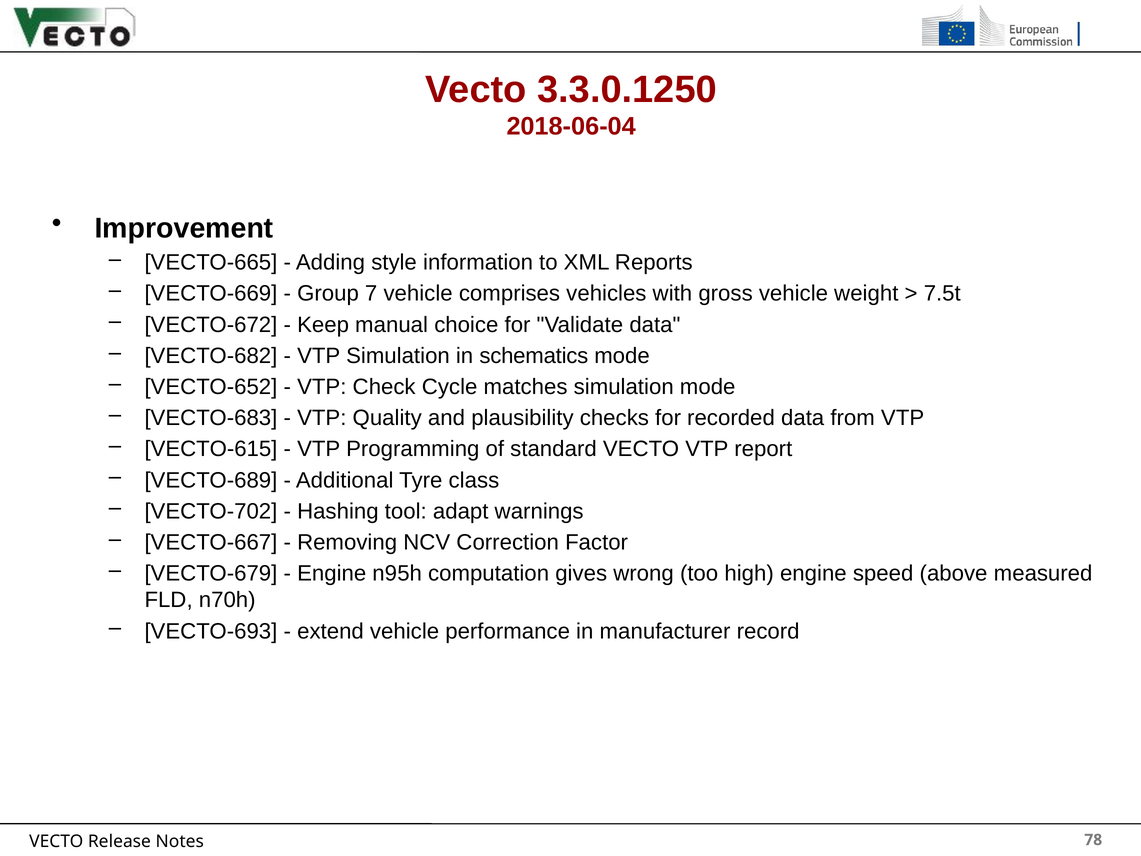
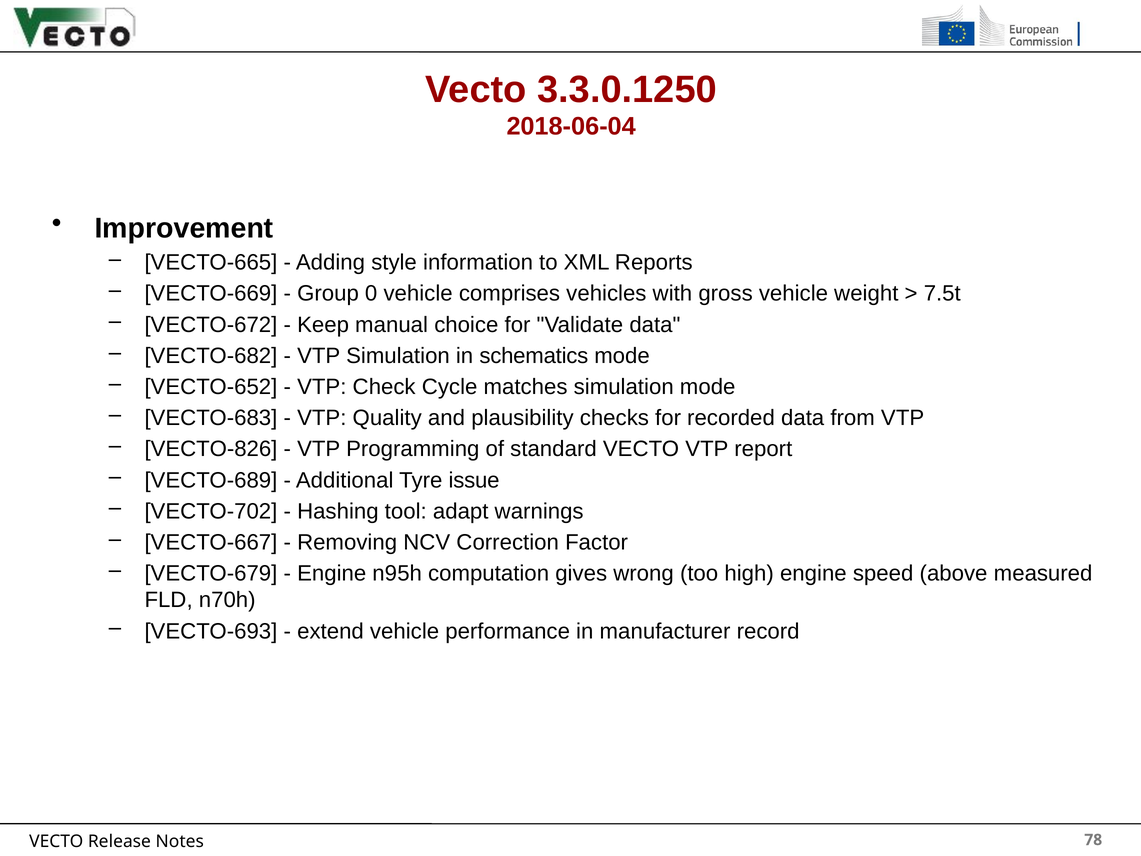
7: 7 -> 0 (371, 294)
VECTO-615: VECTO-615 -> VECTO-826 (211, 449)
class: class -> issue (474, 480)
